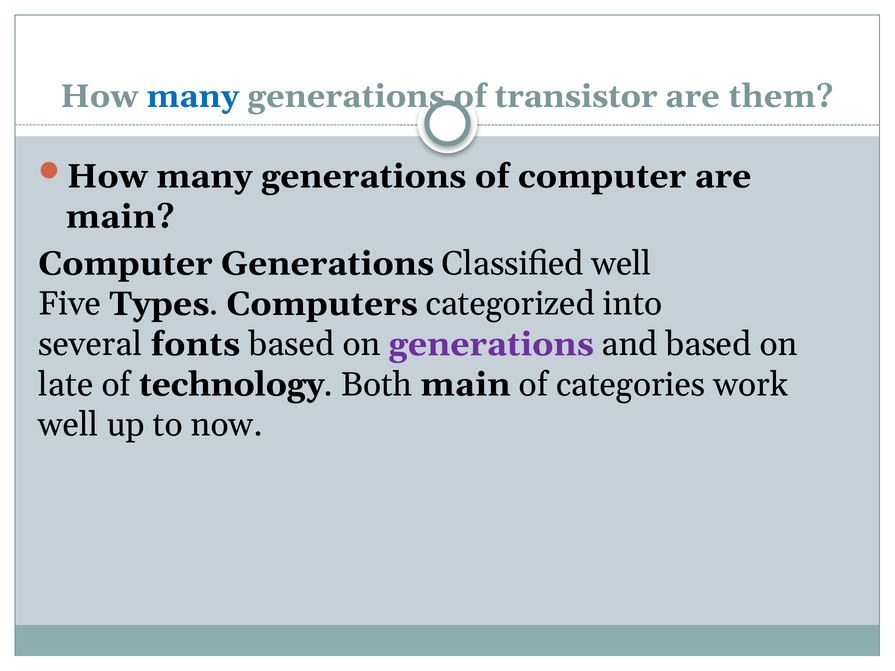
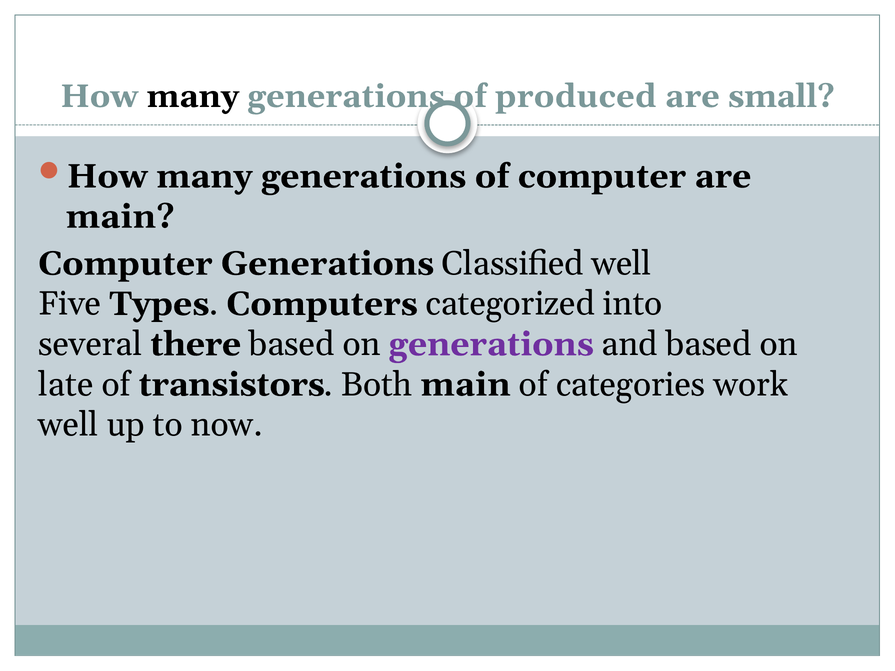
many colour: blue -> black (193, 96)
transistor: transistor -> produced (576, 96)
them: them -> small (781, 96)
fonts: fonts -> there (196, 344)
technology: technology -> transistors (232, 385)
